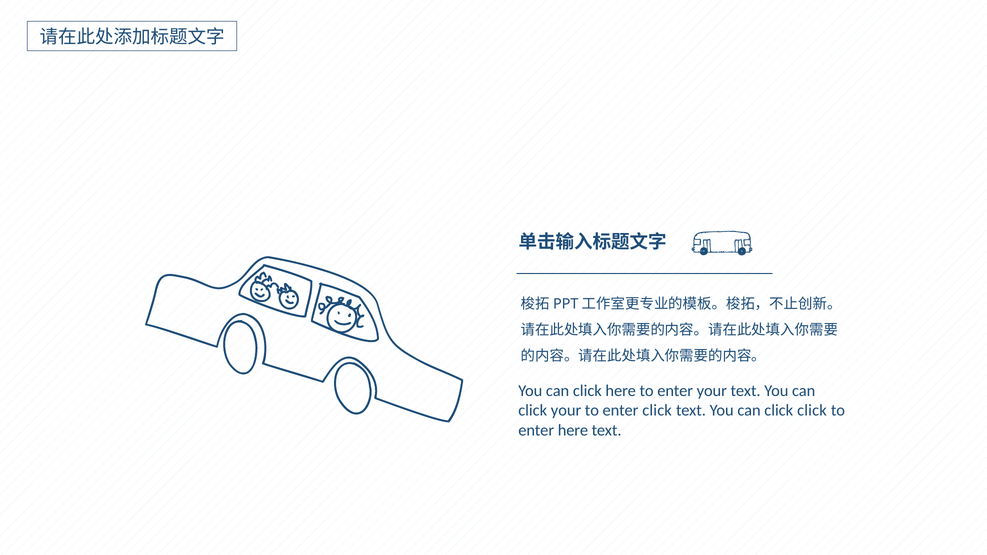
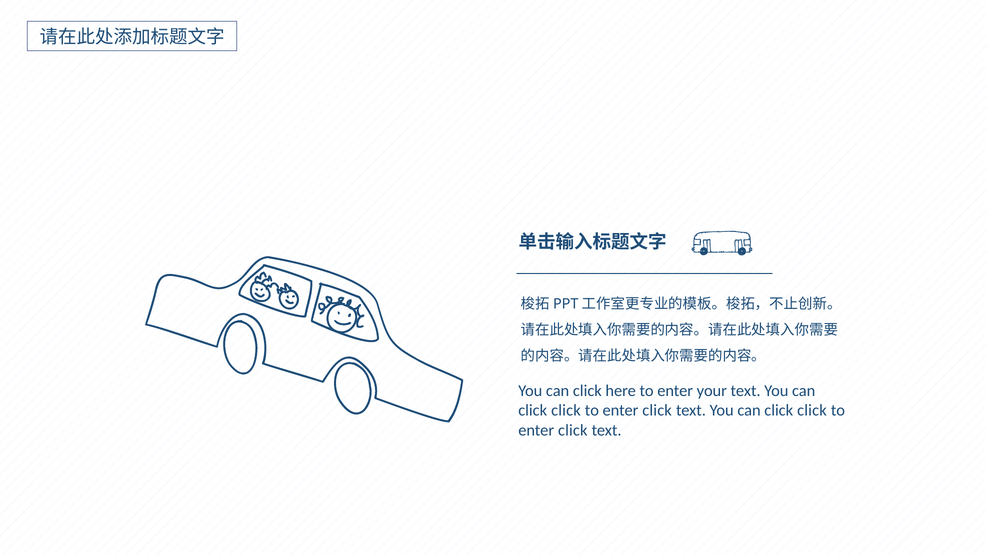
your: your -> click (566, 411)
here: here -> click (573, 430)
